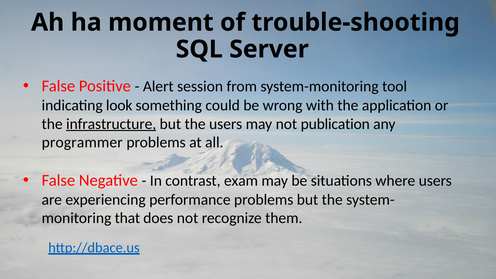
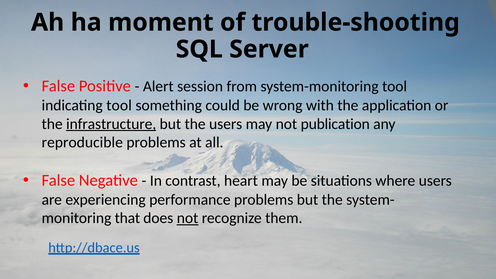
indicating look: look -> tool (119, 105)
programmer: programmer -> reproducible (82, 143)
exam: exam -> heart (241, 181)
not underline: none -> present (188, 218)
